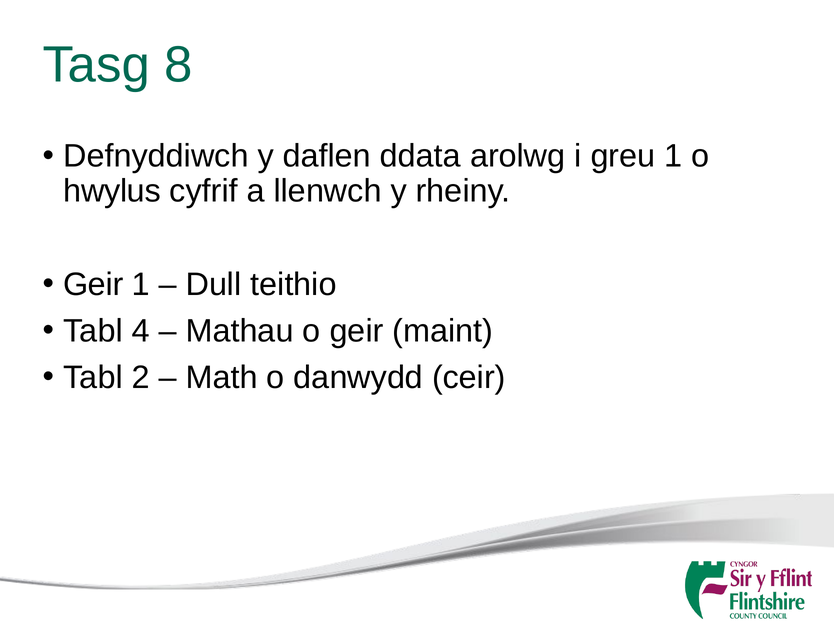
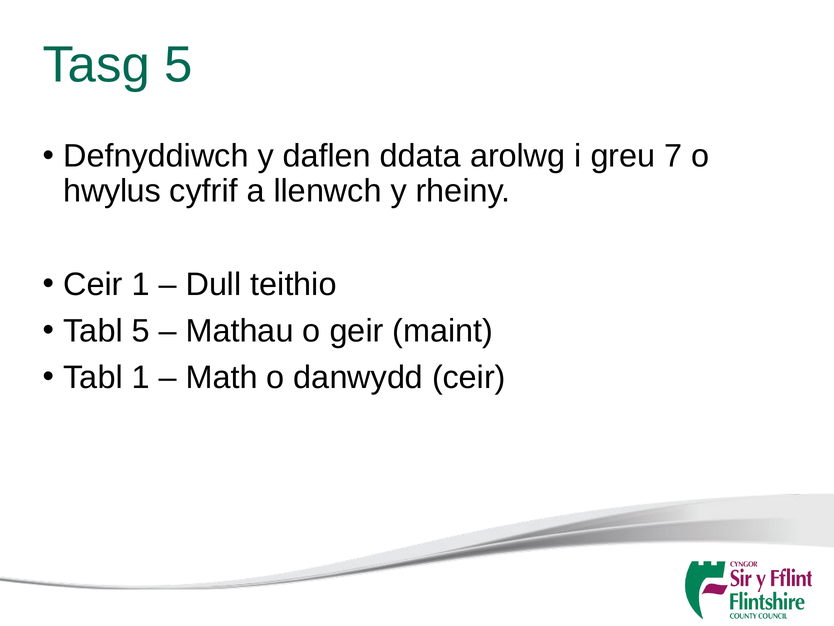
Tasg 8: 8 -> 5 (178, 65)
greu 1: 1 -> 7 (673, 156)
Geir: Geir -> Ceir (93, 284)
Tabl 4: 4 -> 5 (141, 331)
Tabl 2: 2 -> 1 (141, 377)
